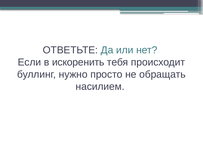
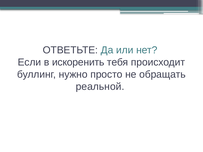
насилием: насилием -> реальной (100, 87)
